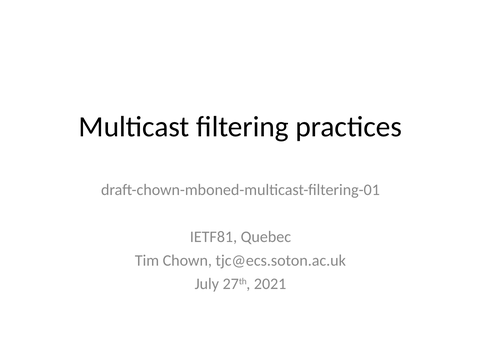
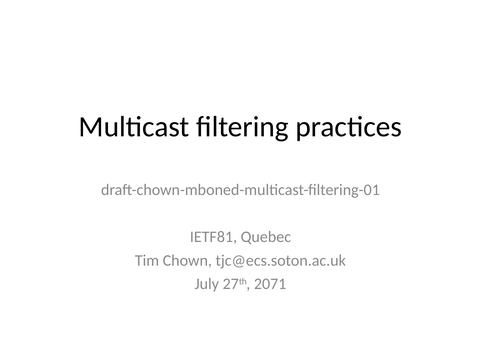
2021: 2021 -> 2071 (270, 284)
